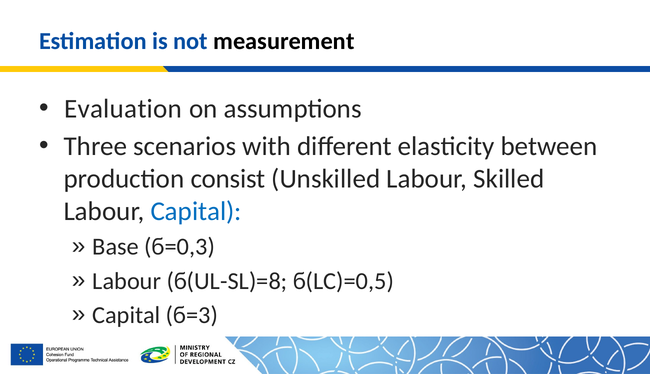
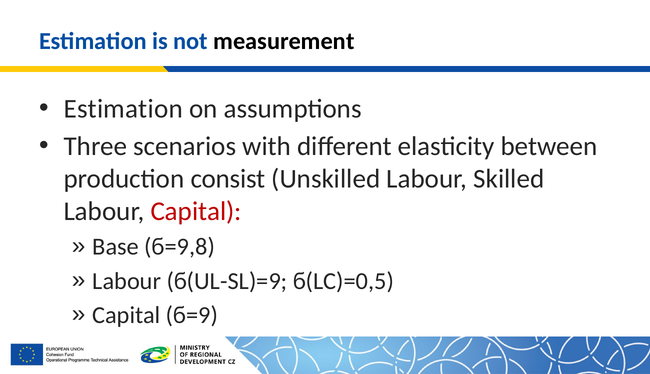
Evaluation: Evaluation -> Estimation (123, 109)
Capital colour: blue -> red (196, 212)
ϭ=0,3: ϭ=0,3 -> ϭ=9,8 (180, 247)
ϭ(UL-SL)=8: ϭ(UL-SL)=8 -> ϭ(UL-SL)=9 (227, 281)
ϭ=3: ϭ=3 -> ϭ=9 (192, 315)
